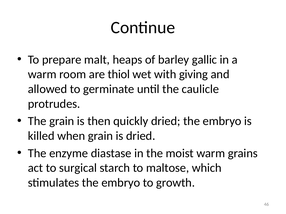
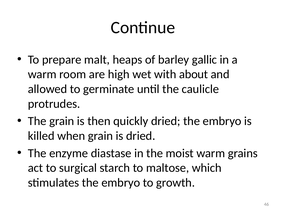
thiol: thiol -> high (119, 75)
giving: giving -> about (194, 75)
